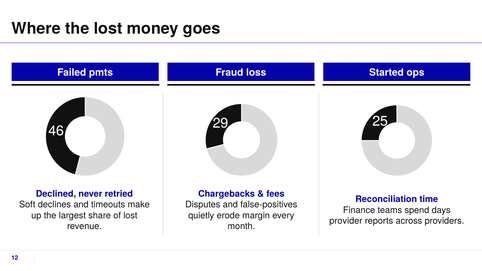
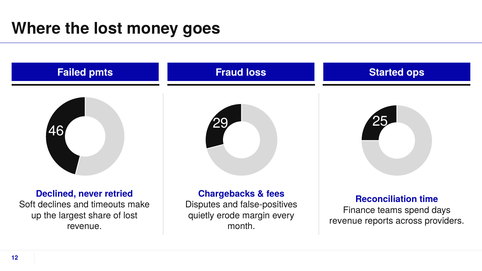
provider: provider -> revenue (346, 221)
